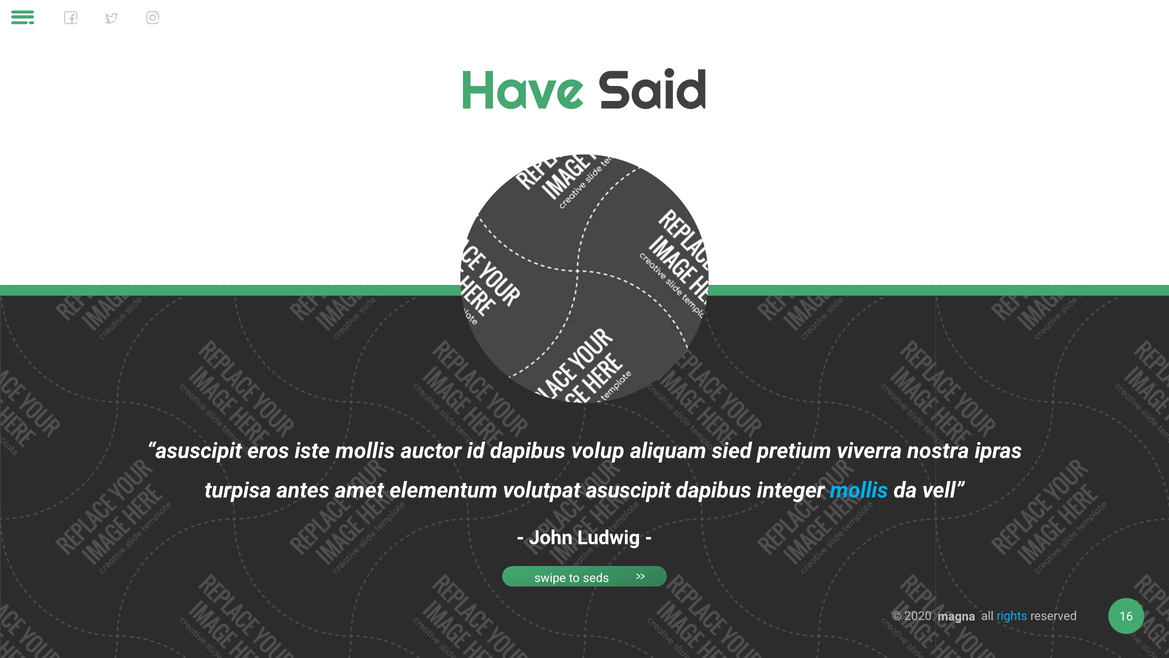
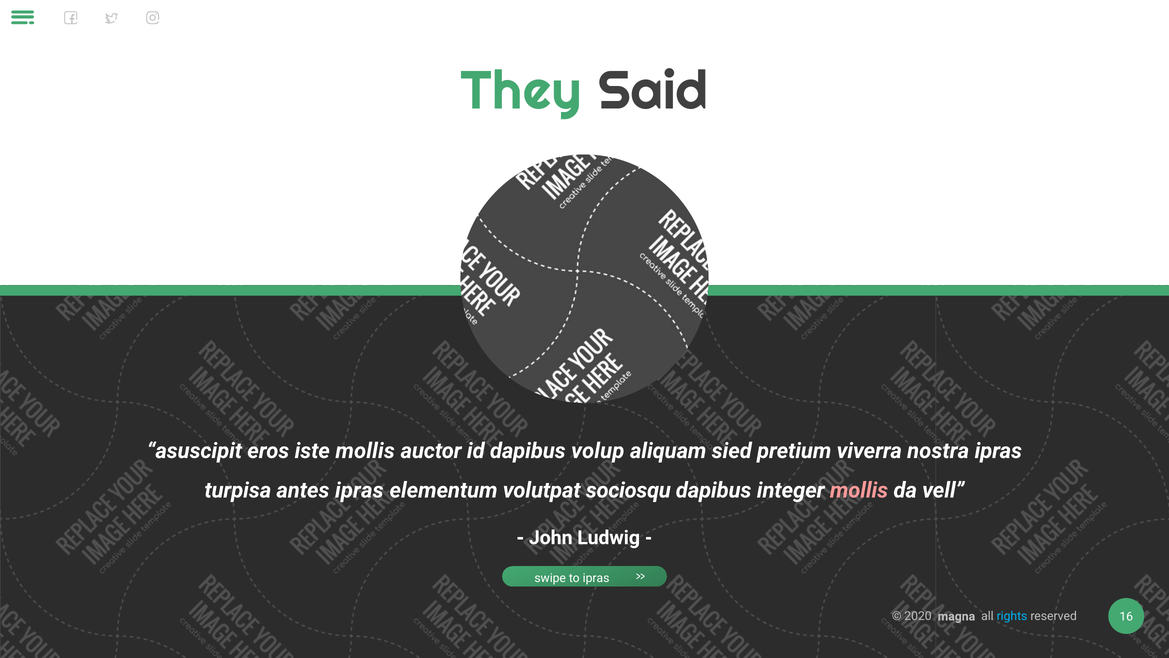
Have: Have -> They (521, 91)
antes amet: amet -> ipras (359, 490)
volutpat asuscipit: asuscipit -> sociosqu (628, 490)
mollis colour: light blue -> pink (859, 490)
to seds: seds -> ipras (596, 578)
